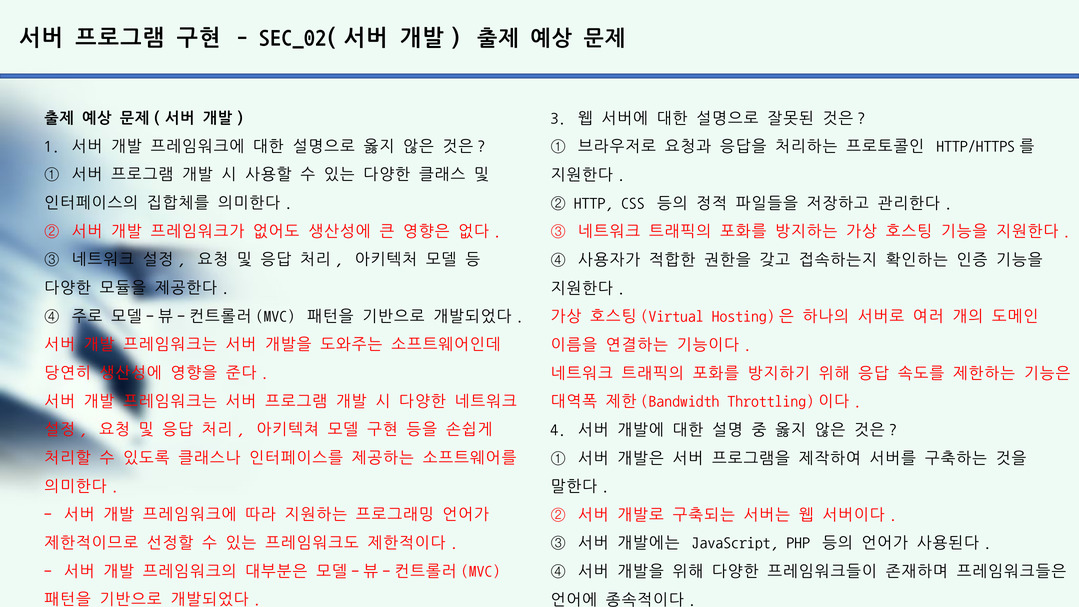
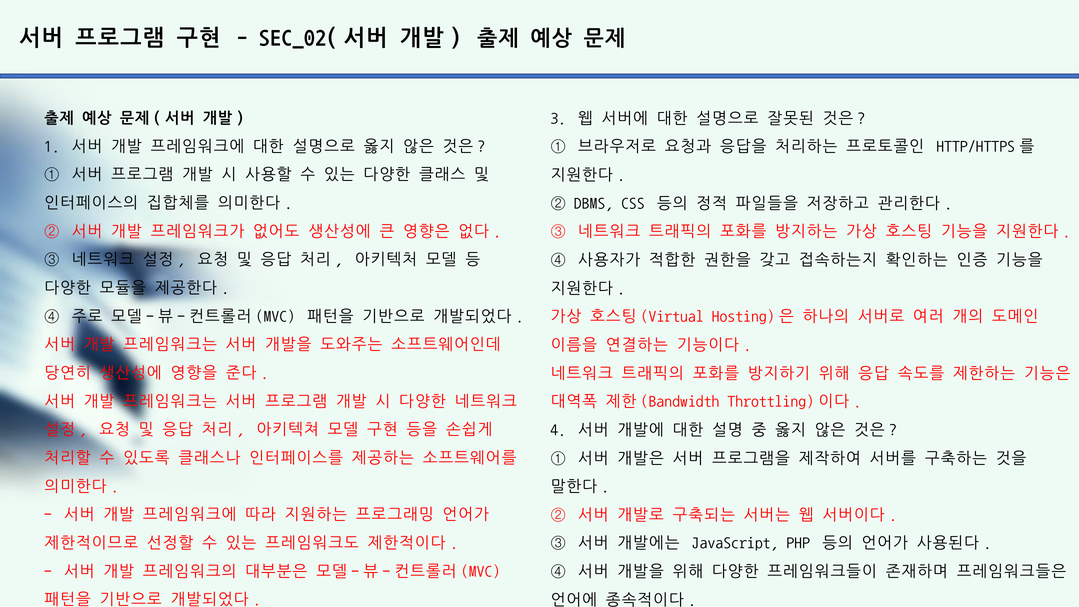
HTTP: HTTP -> DBMS (594, 203)
